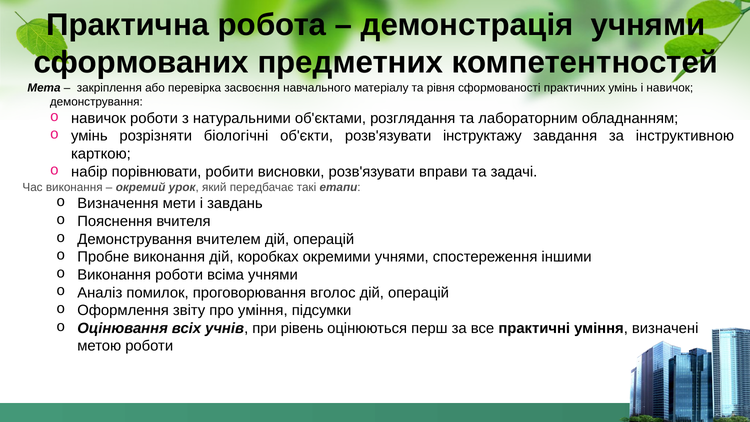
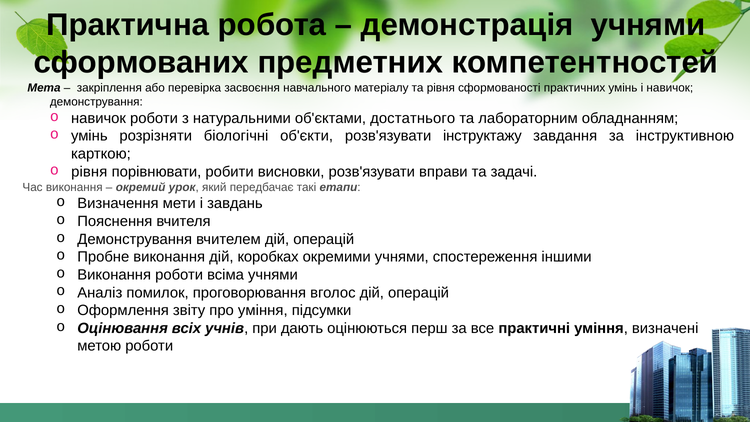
розглядання: розглядання -> достатнього (413, 118)
набір: набір -> рівня (89, 172)
рівень: рівень -> дають (302, 328)
